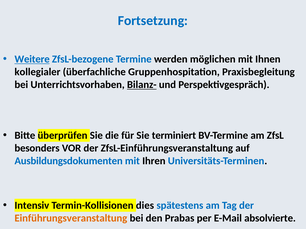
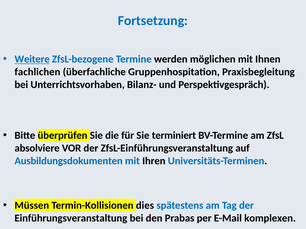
kollegialer: kollegialer -> fachlichen (37, 72)
Bilanz- underline: present -> none (142, 85)
besonders: besonders -> absolviere (37, 149)
Intensiv: Intensiv -> Müssen (32, 206)
Einführungsveranstaltung colour: orange -> black (71, 219)
absolvierte: absolvierte -> komplexen (270, 219)
